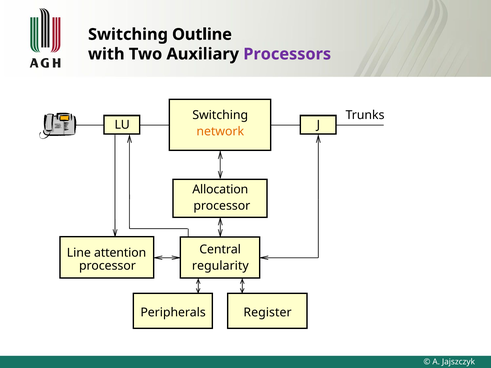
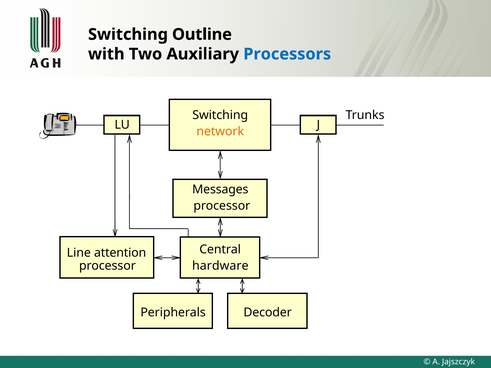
Processors colour: purple -> blue (287, 54)
Allocation: Allocation -> Messages (220, 190)
regularity: regularity -> hardware (220, 266)
Register: Register -> Decoder (268, 313)
